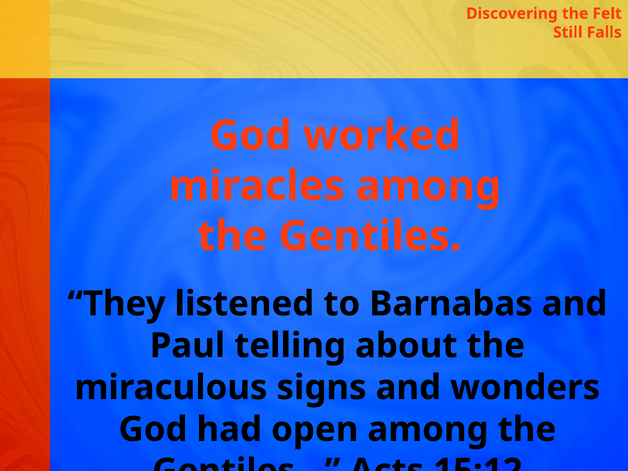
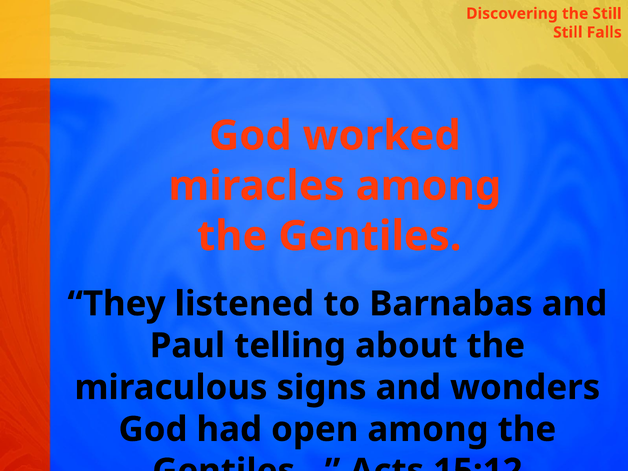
the Felt: Felt -> Still (607, 14)
